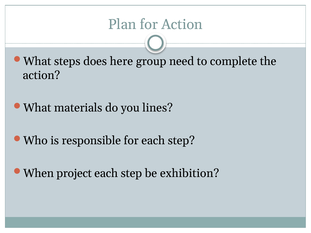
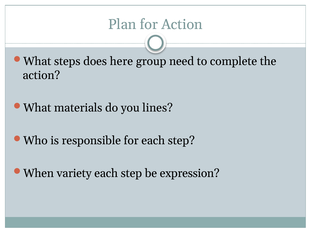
project: project -> variety (74, 173)
exhibition: exhibition -> expression (190, 173)
